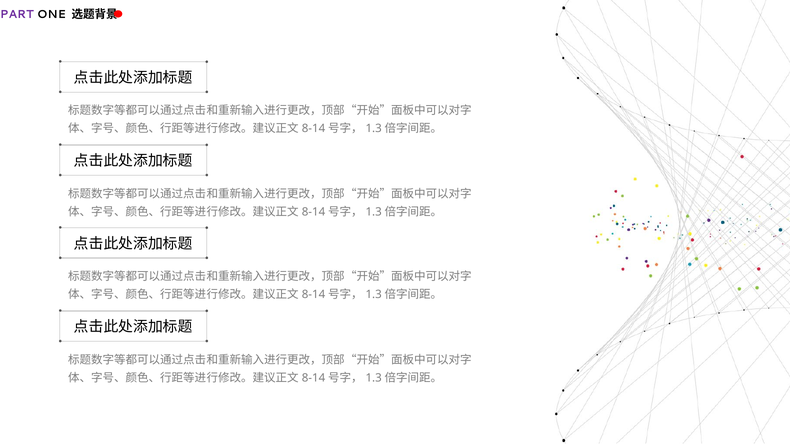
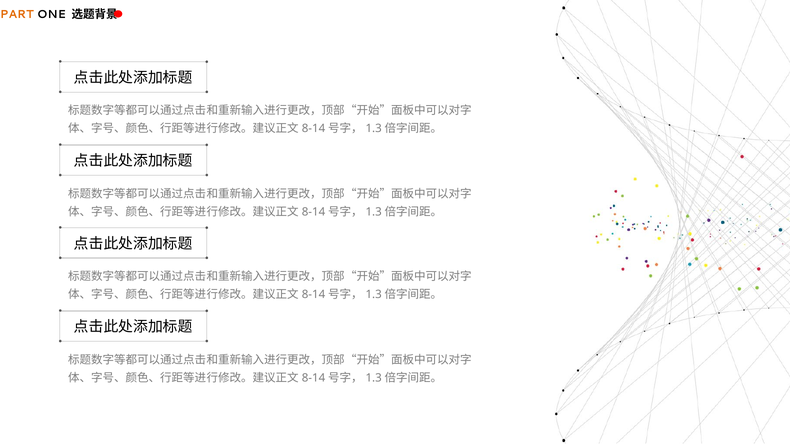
PART colour: purple -> orange (17, 15)
